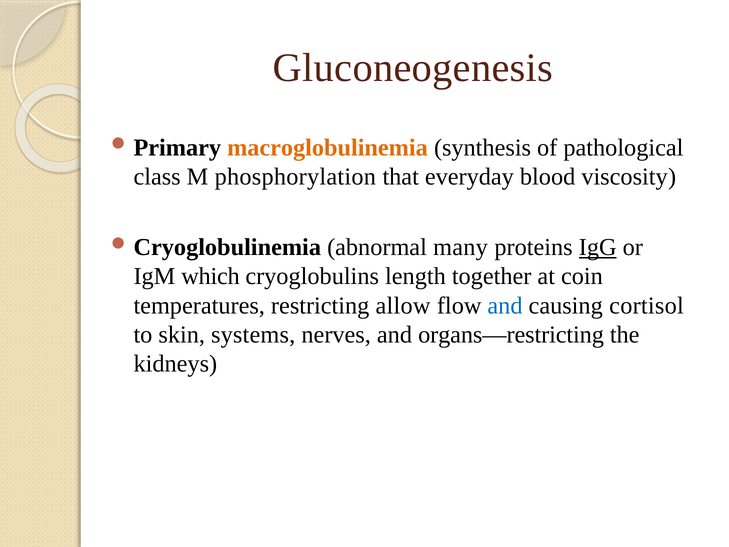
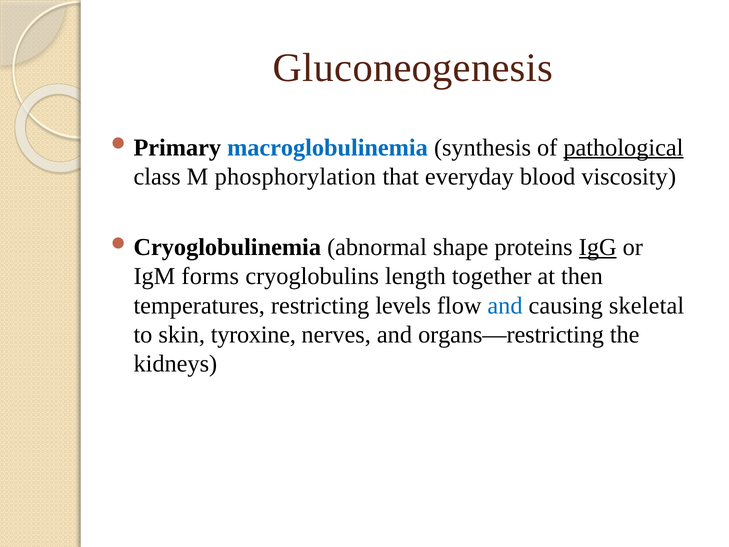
macroglobulinemia colour: orange -> blue (327, 147)
pathological underline: none -> present (623, 147)
many: many -> shape (461, 247)
which: which -> forms (210, 276)
coin: coin -> then (582, 276)
allow: allow -> levels (403, 305)
cortisol: cortisol -> skeletal (647, 305)
systems: systems -> tyroxine (253, 335)
